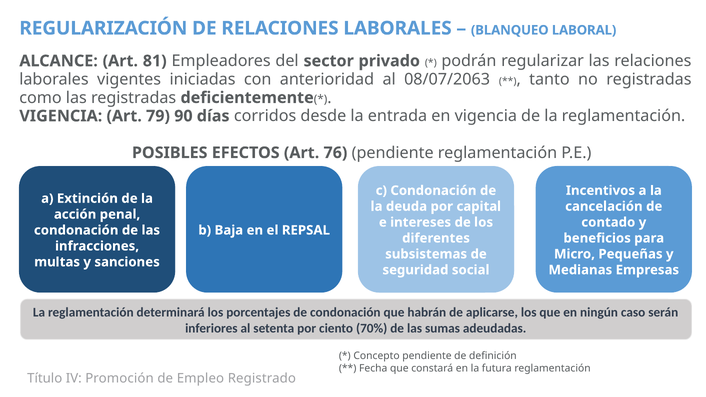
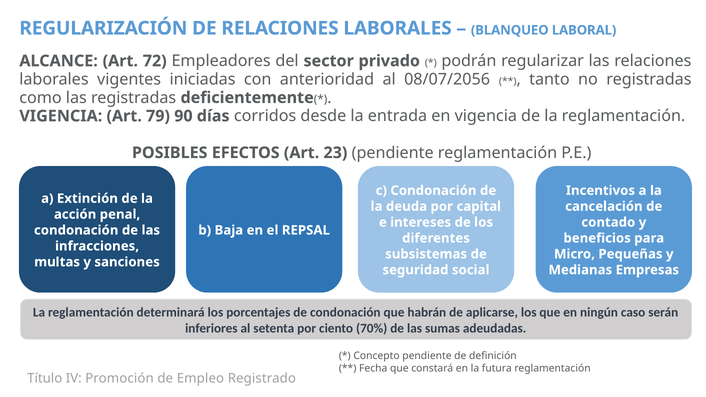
81: 81 -> 72 (155, 61)
08/07/2063: 08/07/2063 -> 08/07/2056 (447, 79)
76: 76 -> 23 (335, 153)
